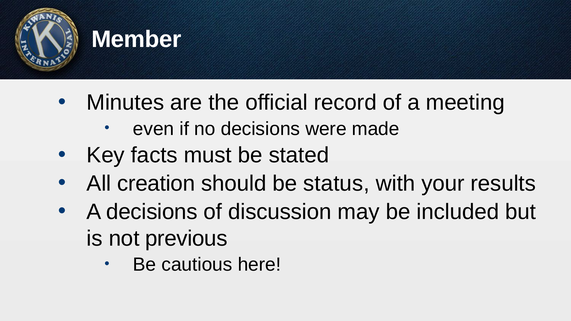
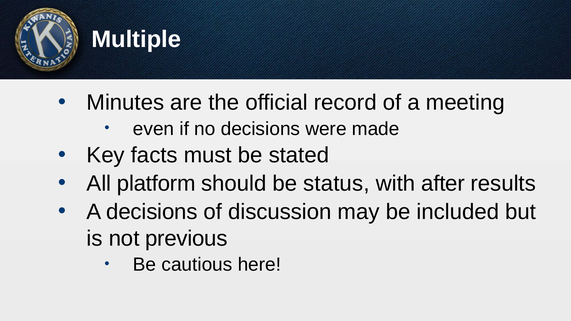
Member: Member -> Multiple (136, 39)
creation: creation -> platform (156, 184)
your: your -> after (443, 184)
